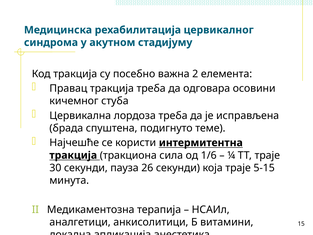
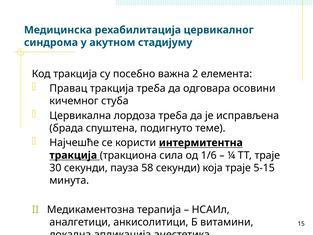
26: 26 -> 58 (147, 168)
